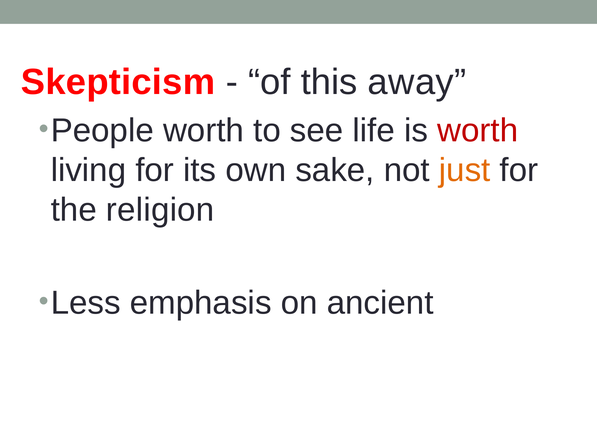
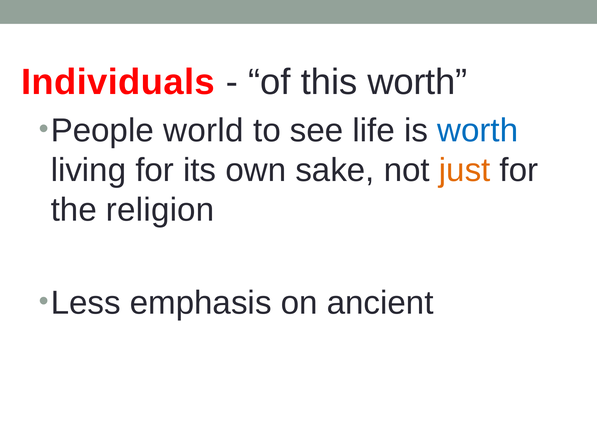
Skepticism: Skepticism -> Individuals (118, 82)
this away: away -> worth (417, 82)
People worth: worth -> world (203, 130)
worth colour: red -> blue (478, 130)
